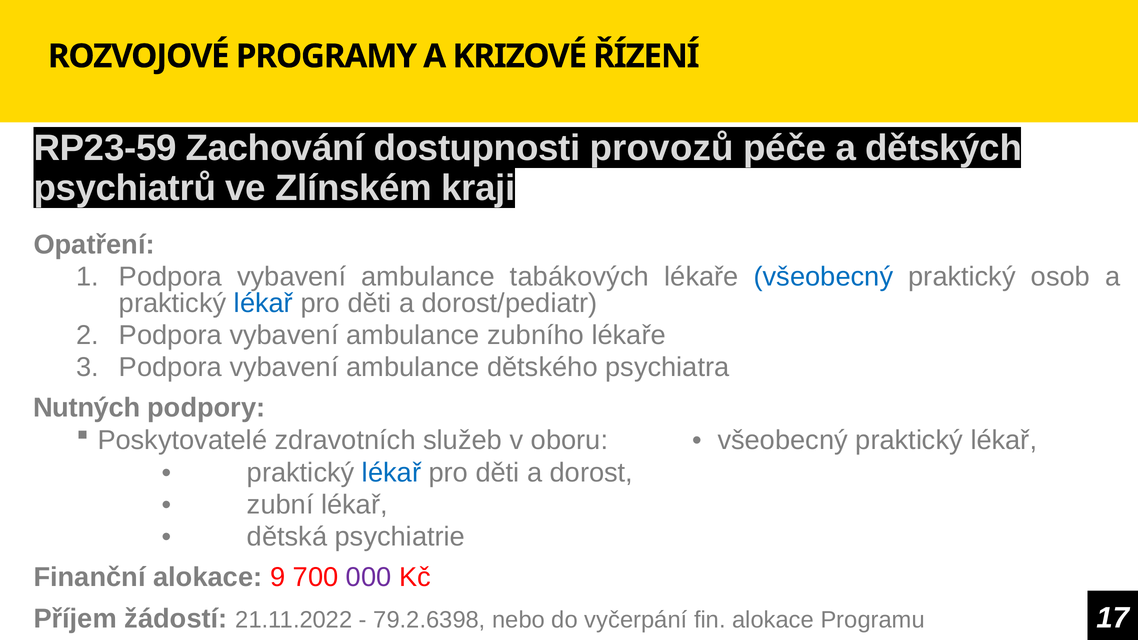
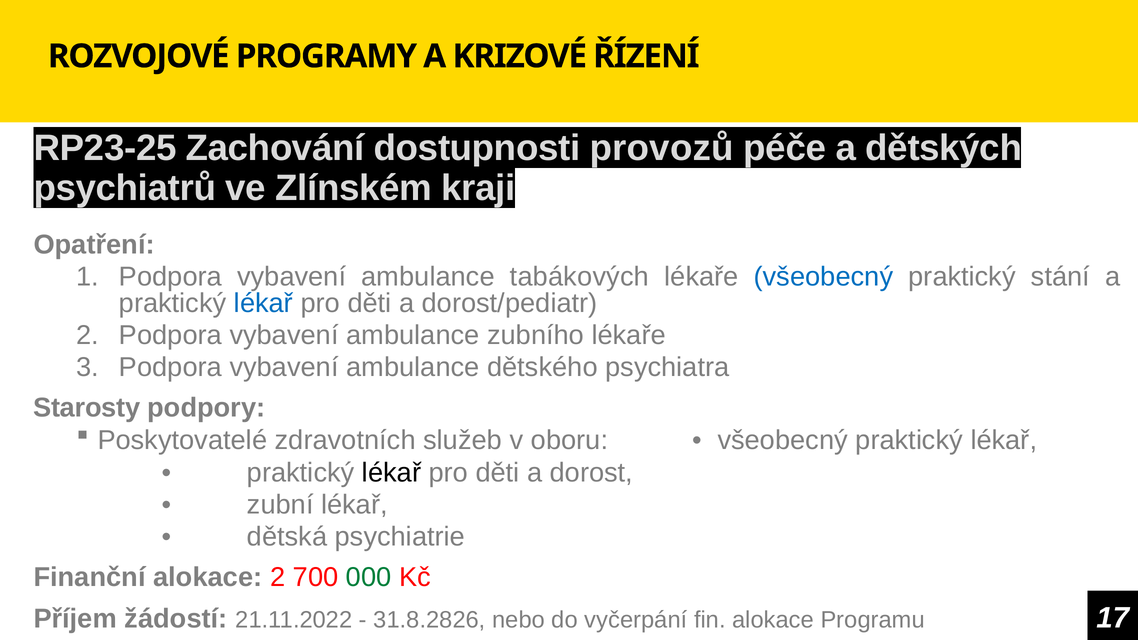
RP23-59: RP23-59 -> RP23-25 (105, 148)
osob: osob -> stání (1060, 277)
Nutných: Nutných -> Starosty (87, 408)
lékař colour: blue -> black (392, 473)
alokace 9: 9 -> 2 (278, 577)
000 colour: purple -> green (369, 577)
79.2.6398: 79.2.6398 -> 31.8.2826 (429, 620)
